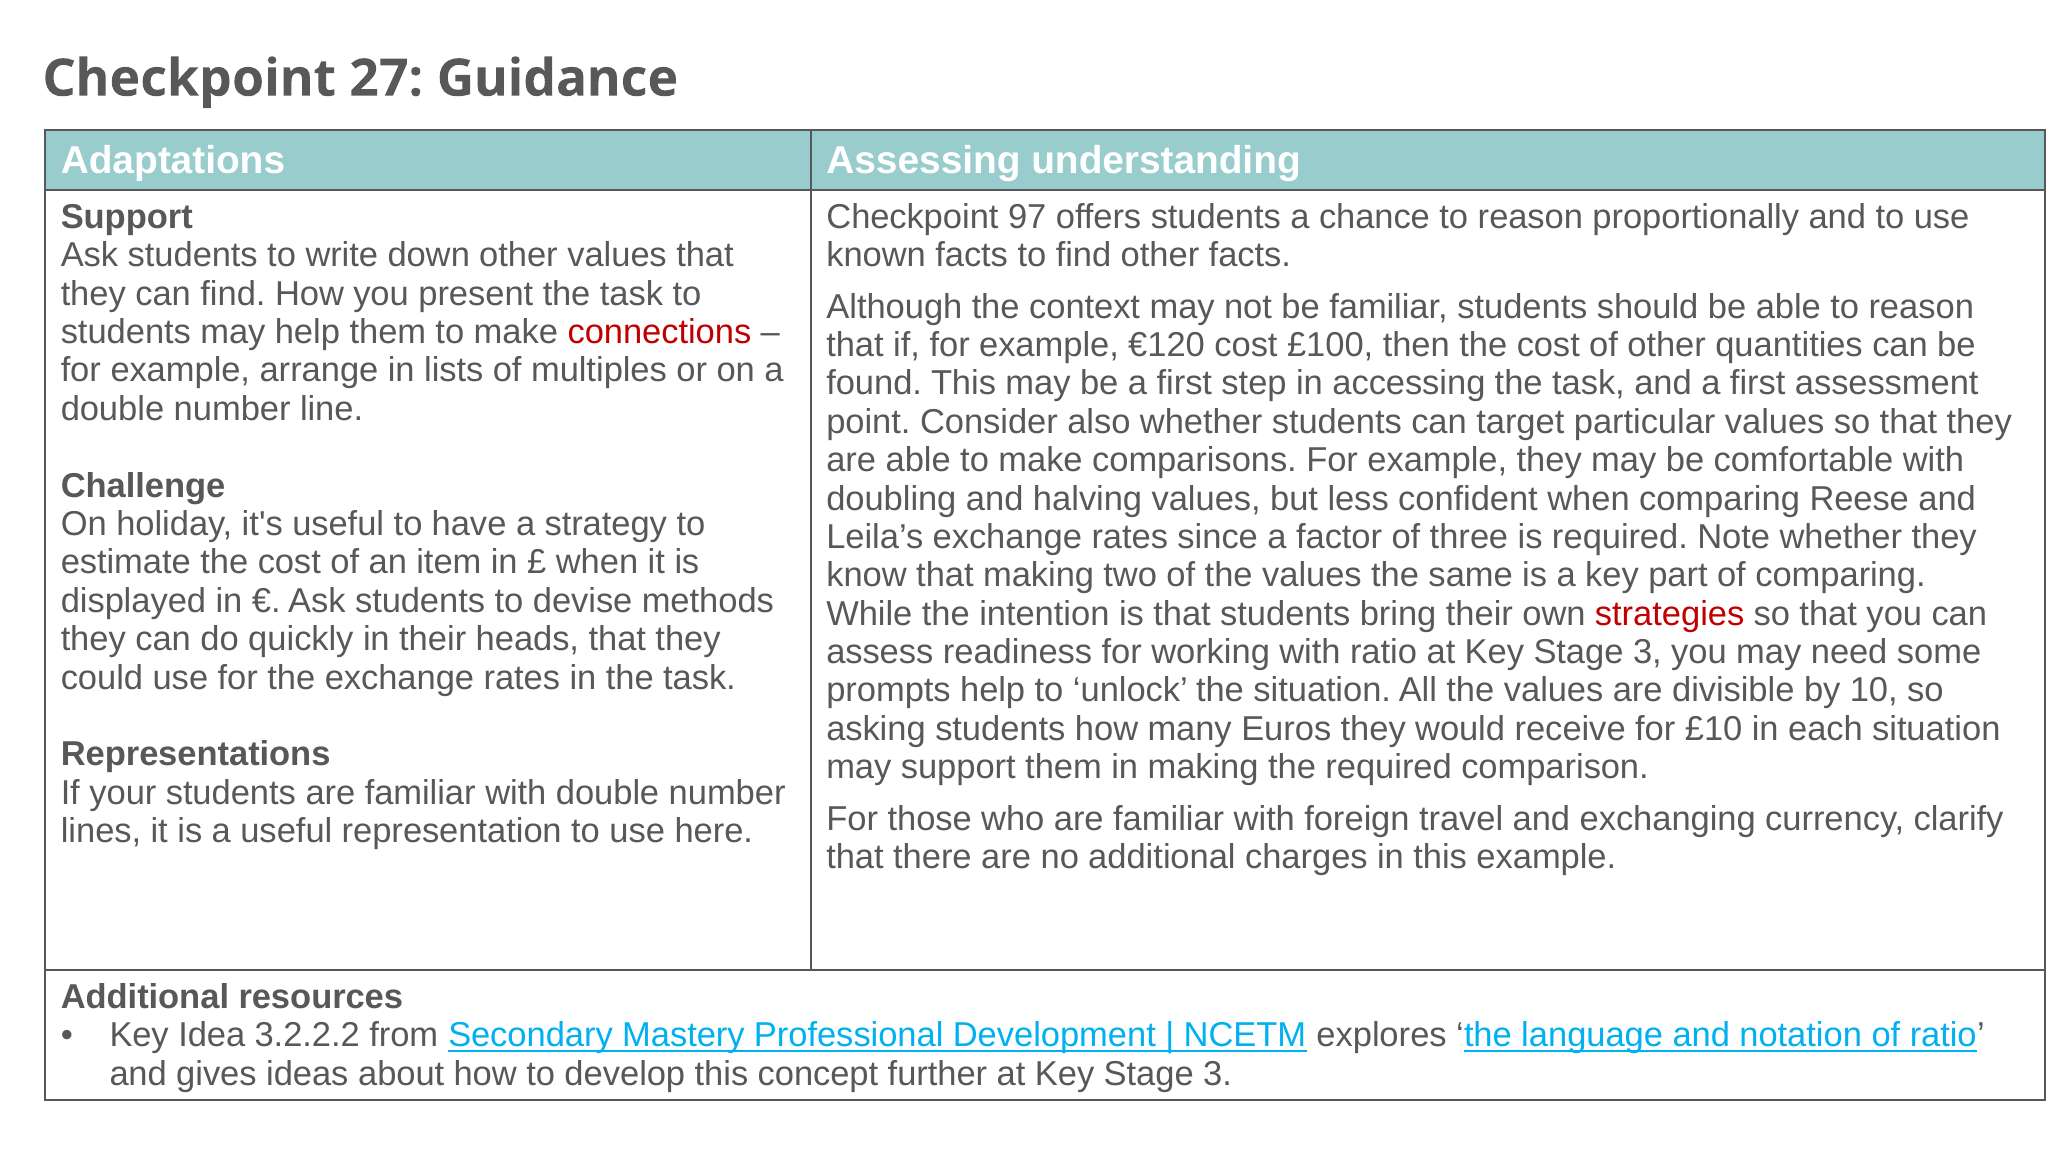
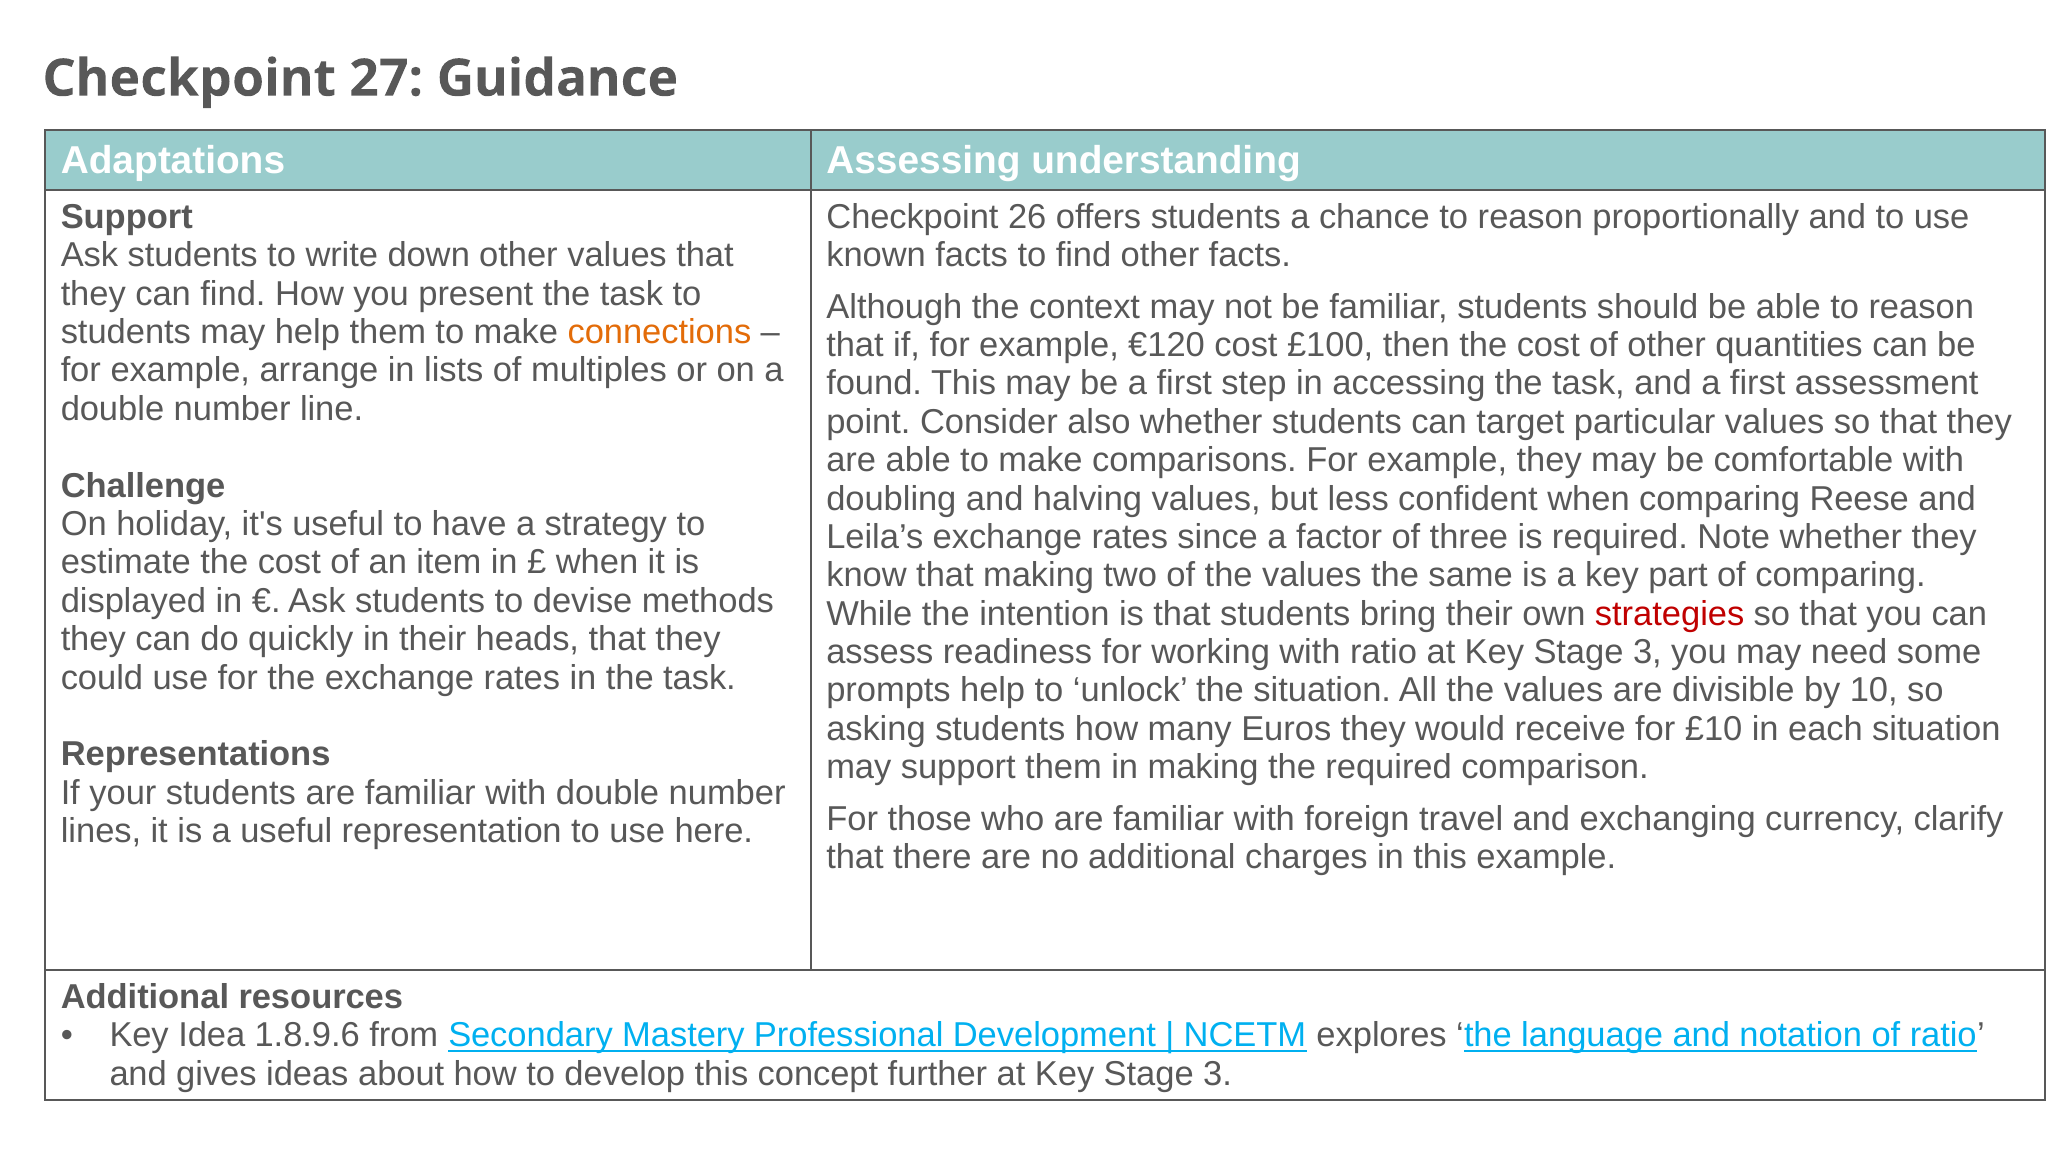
97: 97 -> 26 (1027, 217)
connections colour: red -> orange (659, 332)
3.2.2.2: 3.2.2.2 -> 1.8.9.6 (307, 1035)
